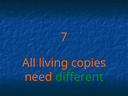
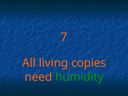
different: different -> humidity (79, 77)
